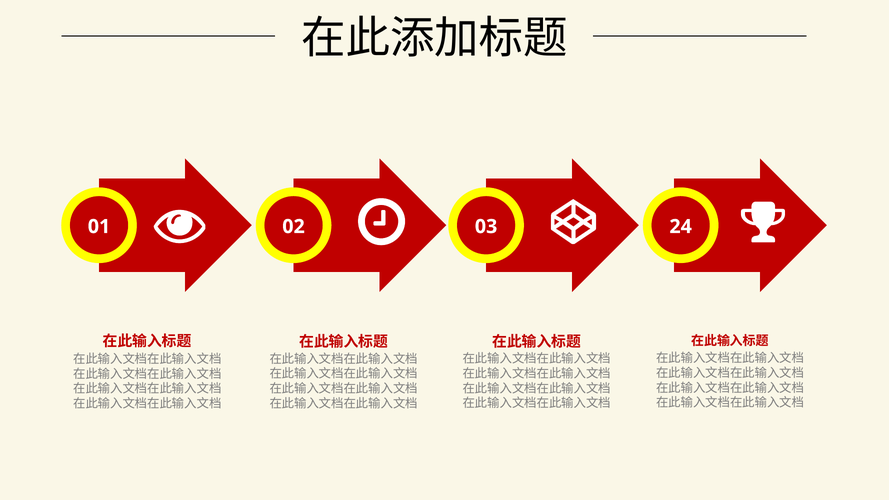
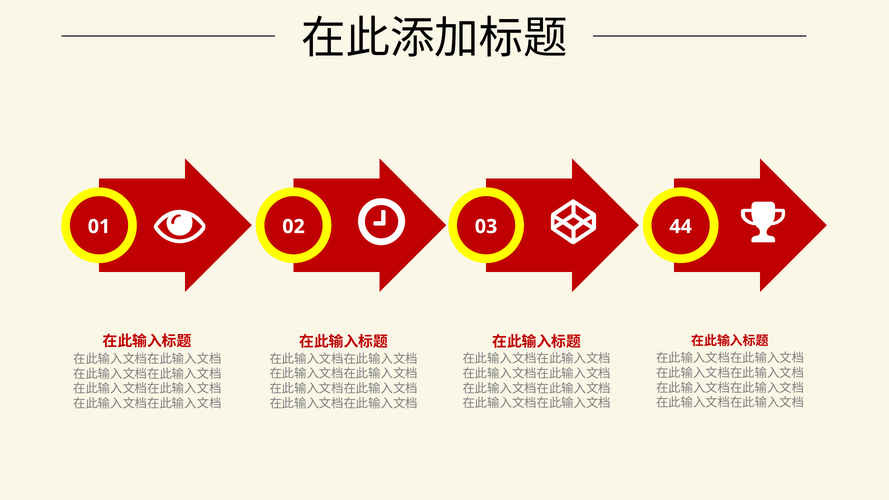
24: 24 -> 44 (681, 227)
